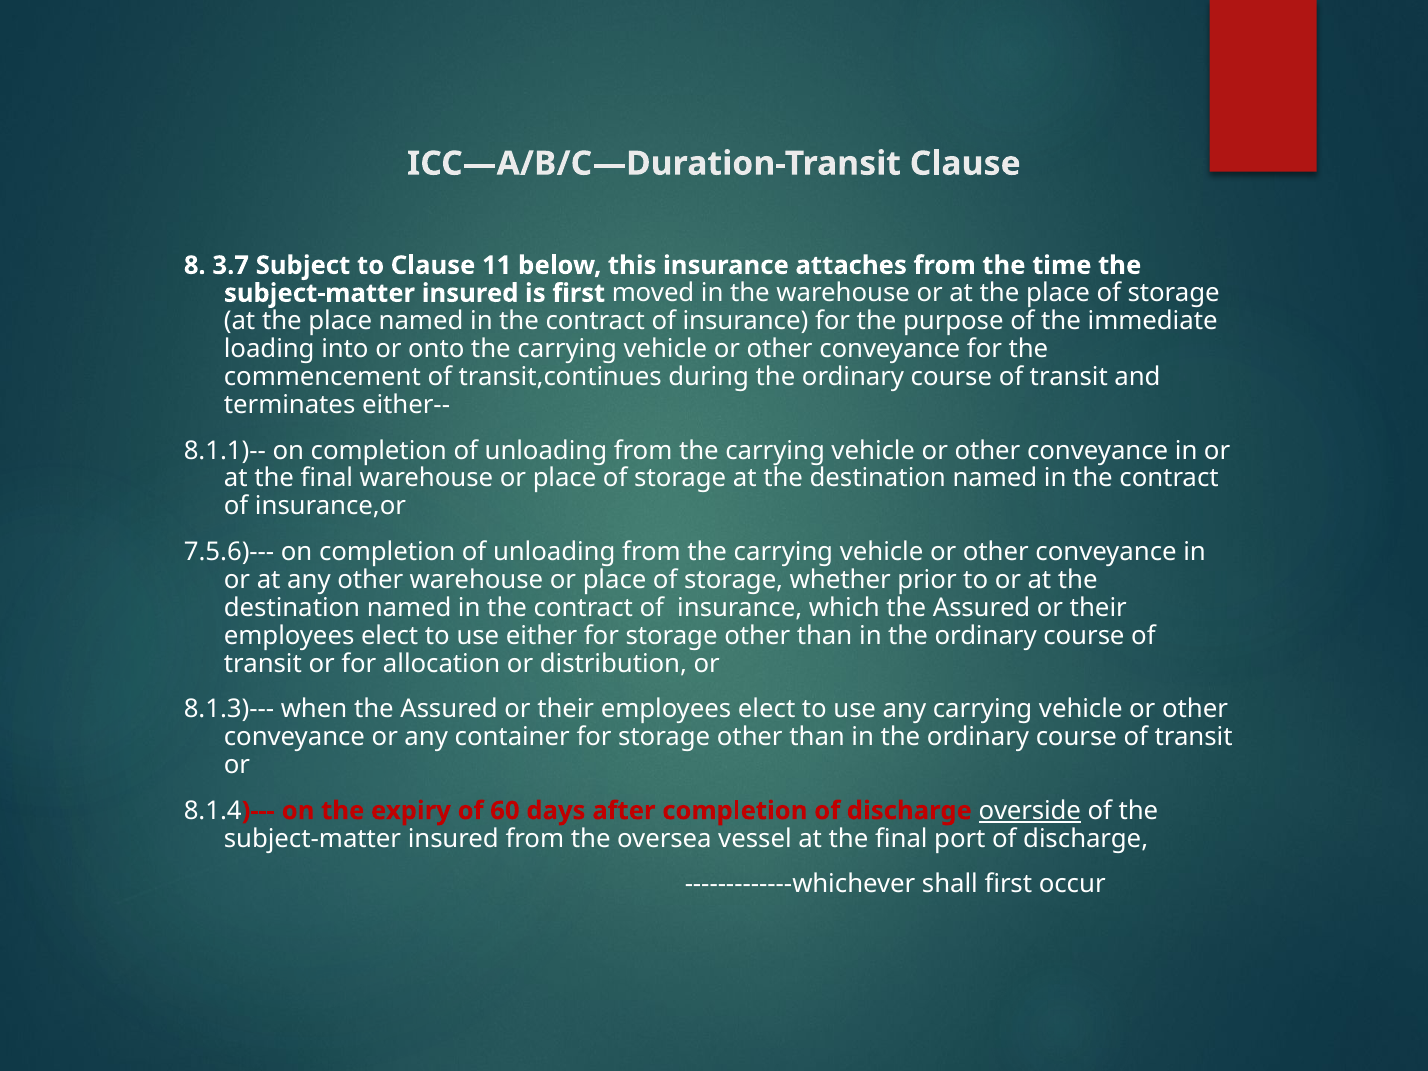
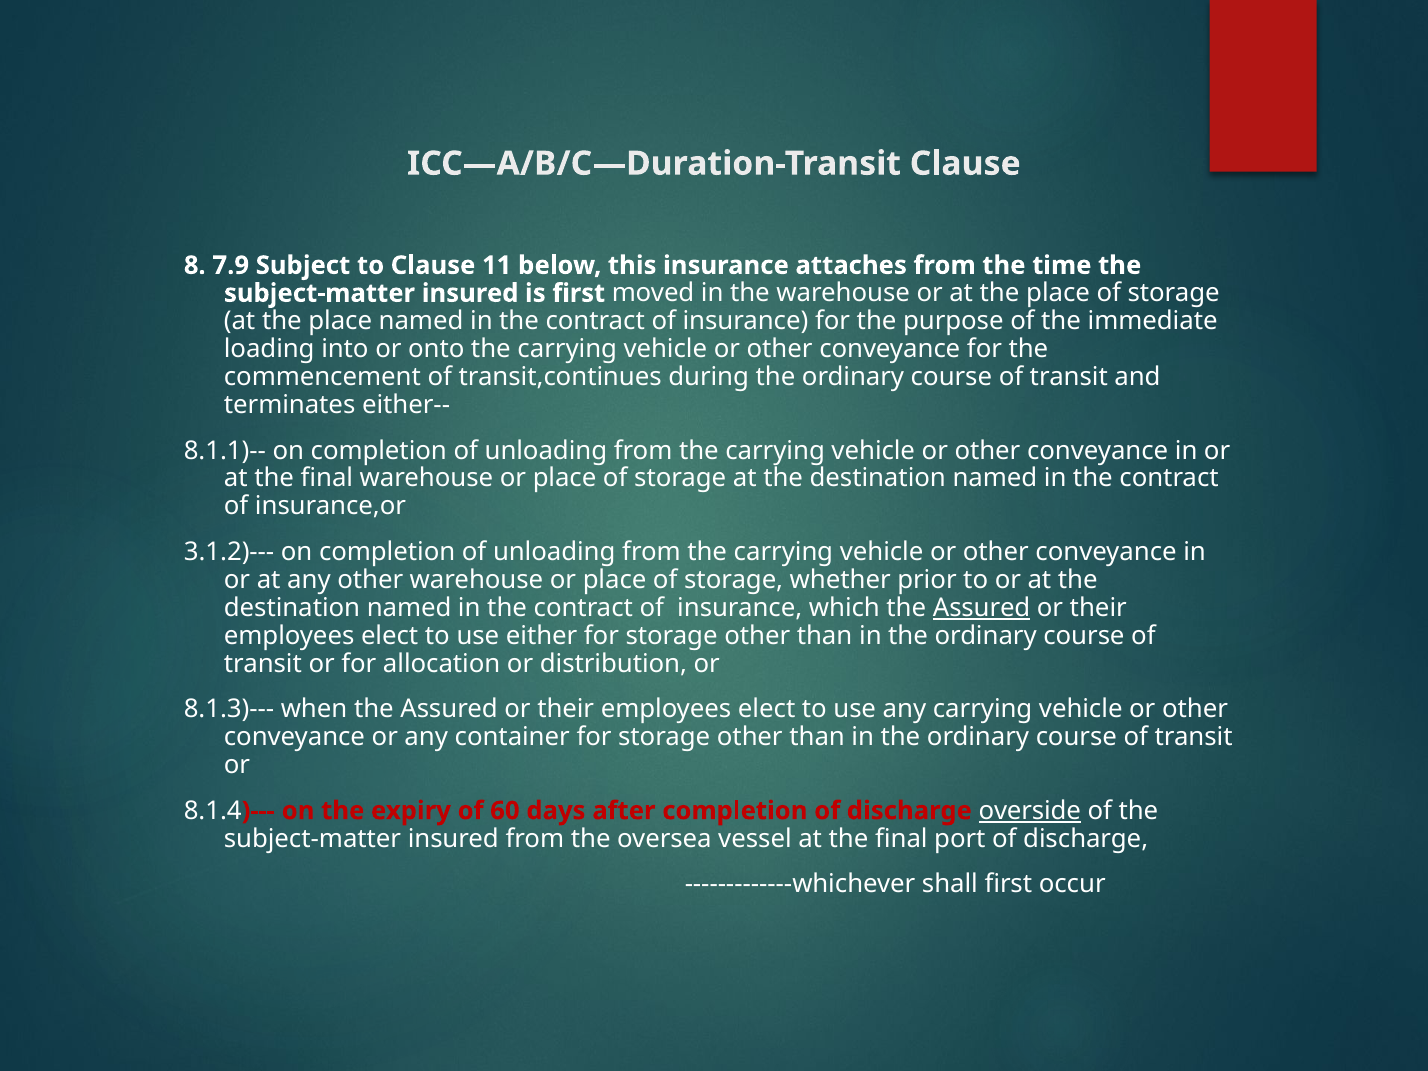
3.7: 3.7 -> 7.9 (231, 265)
7.5.6)---: 7.5.6)--- -> 3.1.2)--- (229, 552)
Assured underline: none -> present (982, 608)
